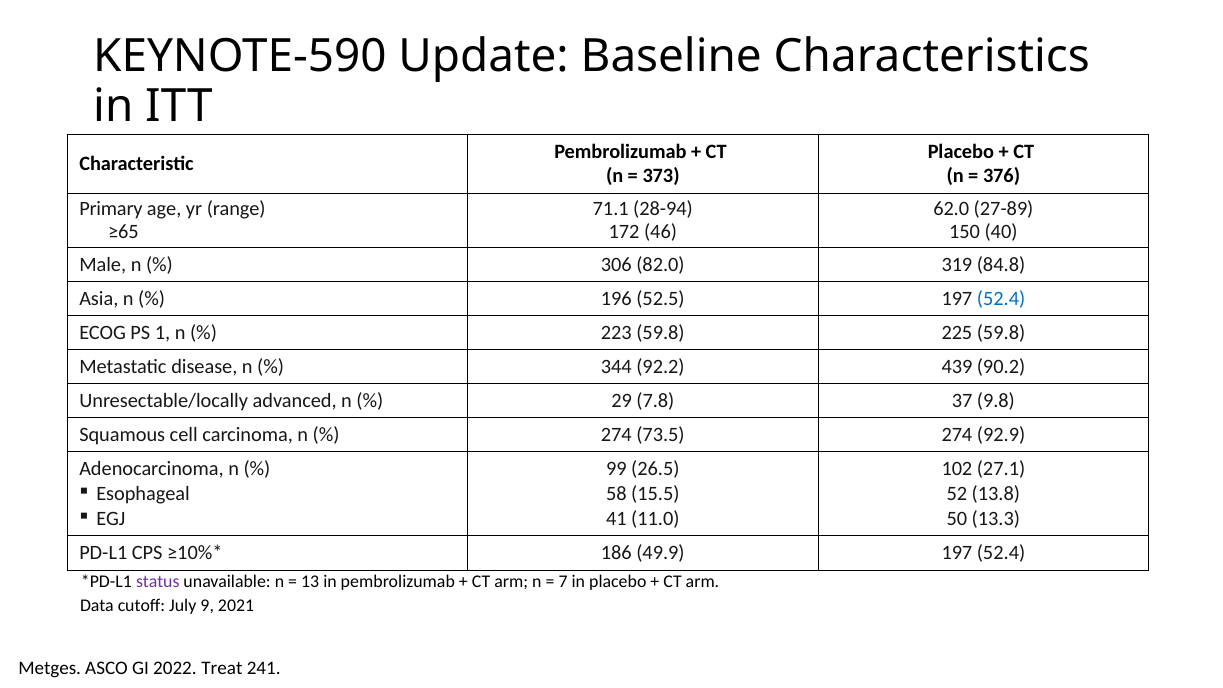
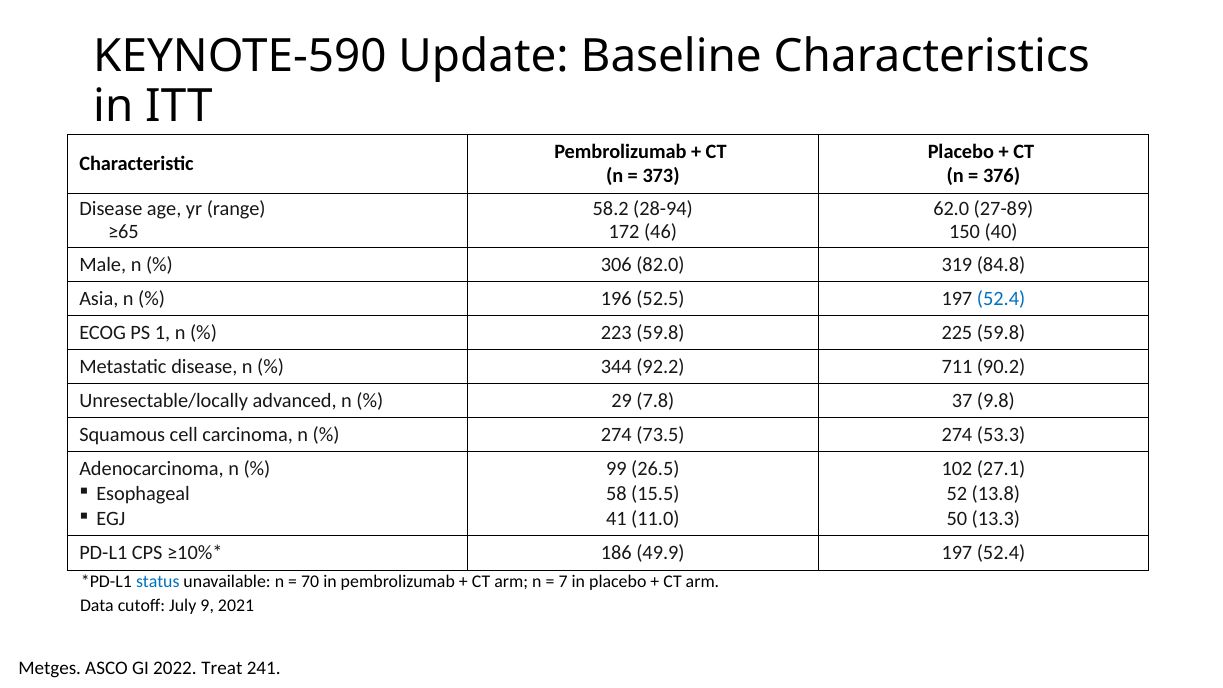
Primary: Primary -> Disease (111, 209)
71.1: 71.1 -> 58.2 (611, 209)
439: 439 -> 711 (957, 367)
92.9: 92.9 -> 53.3 (1001, 435)
status colour: purple -> blue (158, 581)
13: 13 -> 70 (310, 581)
